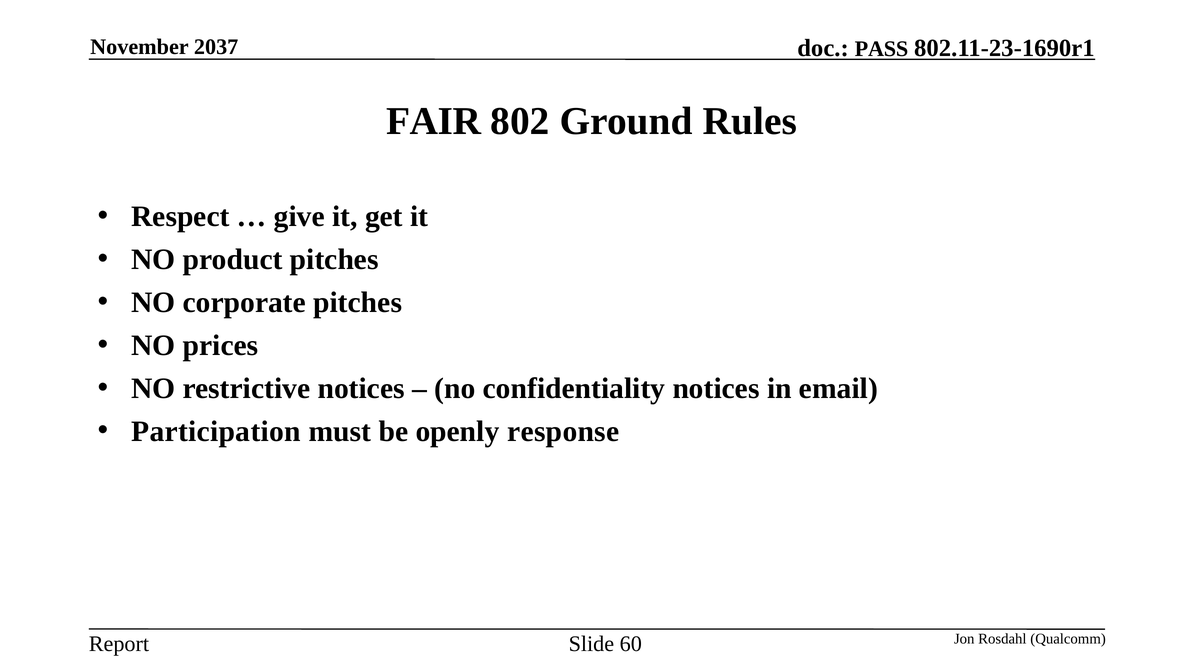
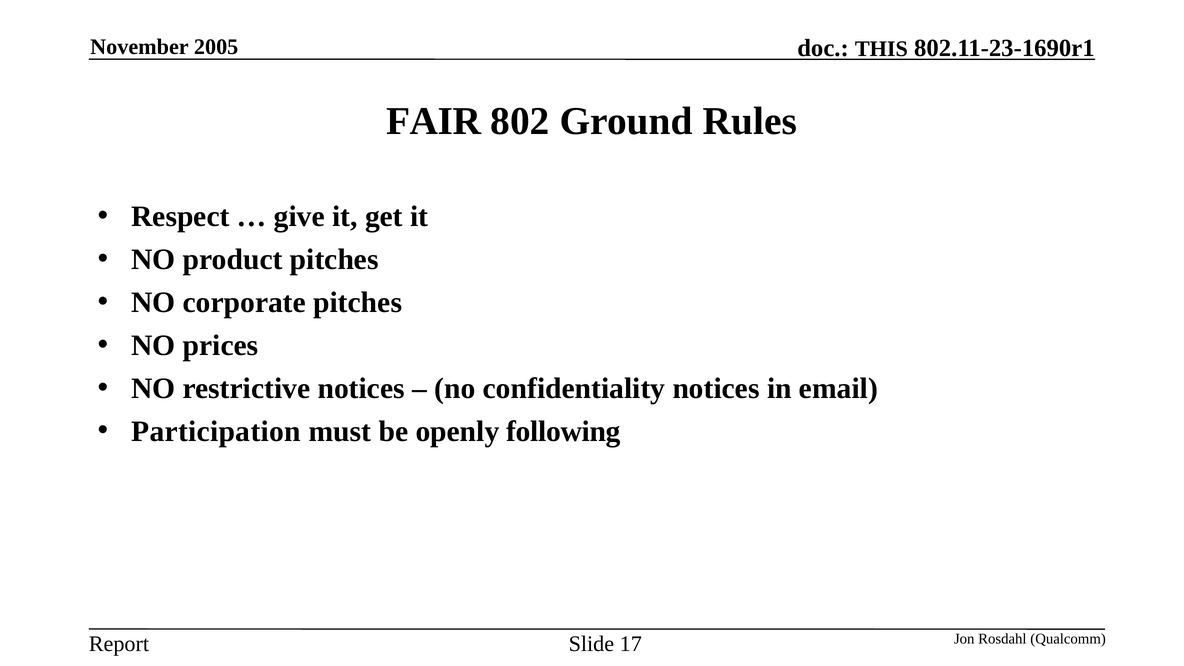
PASS: PASS -> THIS (881, 49)
2037: 2037 -> 2005 (216, 47)
response: response -> following (564, 431)
60: 60 -> 17 (631, 644)
